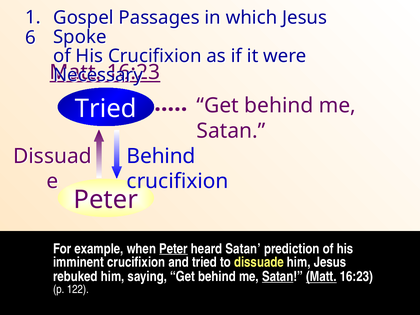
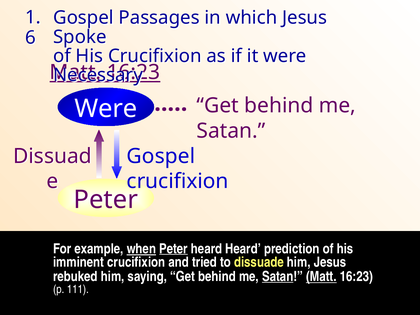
Tried: Tried -> Were (106, 109)
Behind: Behind -> Gospel (161, 156)
when underline: none -> present (141, 249)
heard Satan: Satan -> Heard (243, 249)
122: 122 -> 111 (78, 289)
